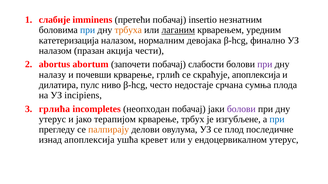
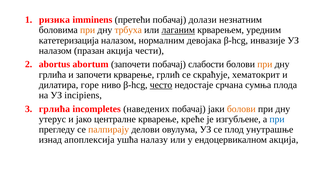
слабије: слабије -> ризика (54, 20)
insertio: insertio -> долази (203, 20)
при colour: blue -> orange (88, 30)
финално: финално -> инвазије (268, 40)
при colour: purple -> orange (265, 65)
налазу: налазу -> грлића (52, 75)
и почевши: почевши -> започети (94, 75)
скраћује апоплексија: апоплексија -> хематокрит (256, 75)
пулс: пулс -> горе (90, 85)
често underline: none -> present (161, 85)
неопходан: неопходан -> наведених (146, 109)
болови colour: purple -> orange (241, 109)
терапијом: терапијом -> централне (115, 120)
трбух: трбух -> креће (193, 120)
последичне: последичне -> унутрашње (270, 130)
кревет: кревет -> налазу (154, 140)
ендоцервикалном утерус: утерус -> акција (284, 140)
